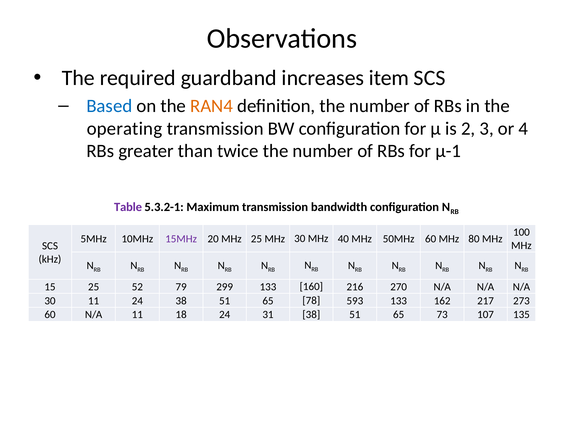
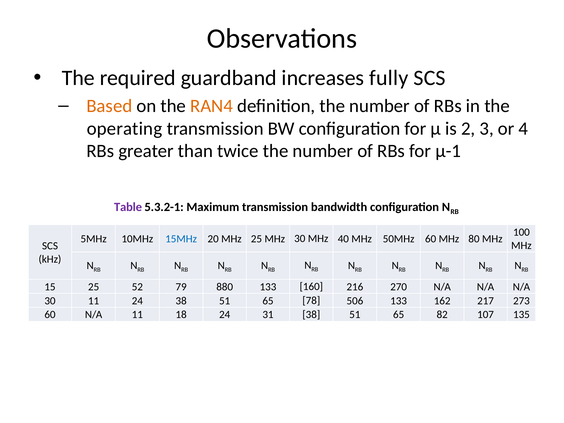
item: item -> fully (389, 78)
Based colour: blue -> orange (109, 106)
15MHz colour: purple -> blue (181, 239)
299: 299 -> 880 (225, 287)
593: 593 -> 506 (355, 301)
73: 73 -> 82 (442, 315)
